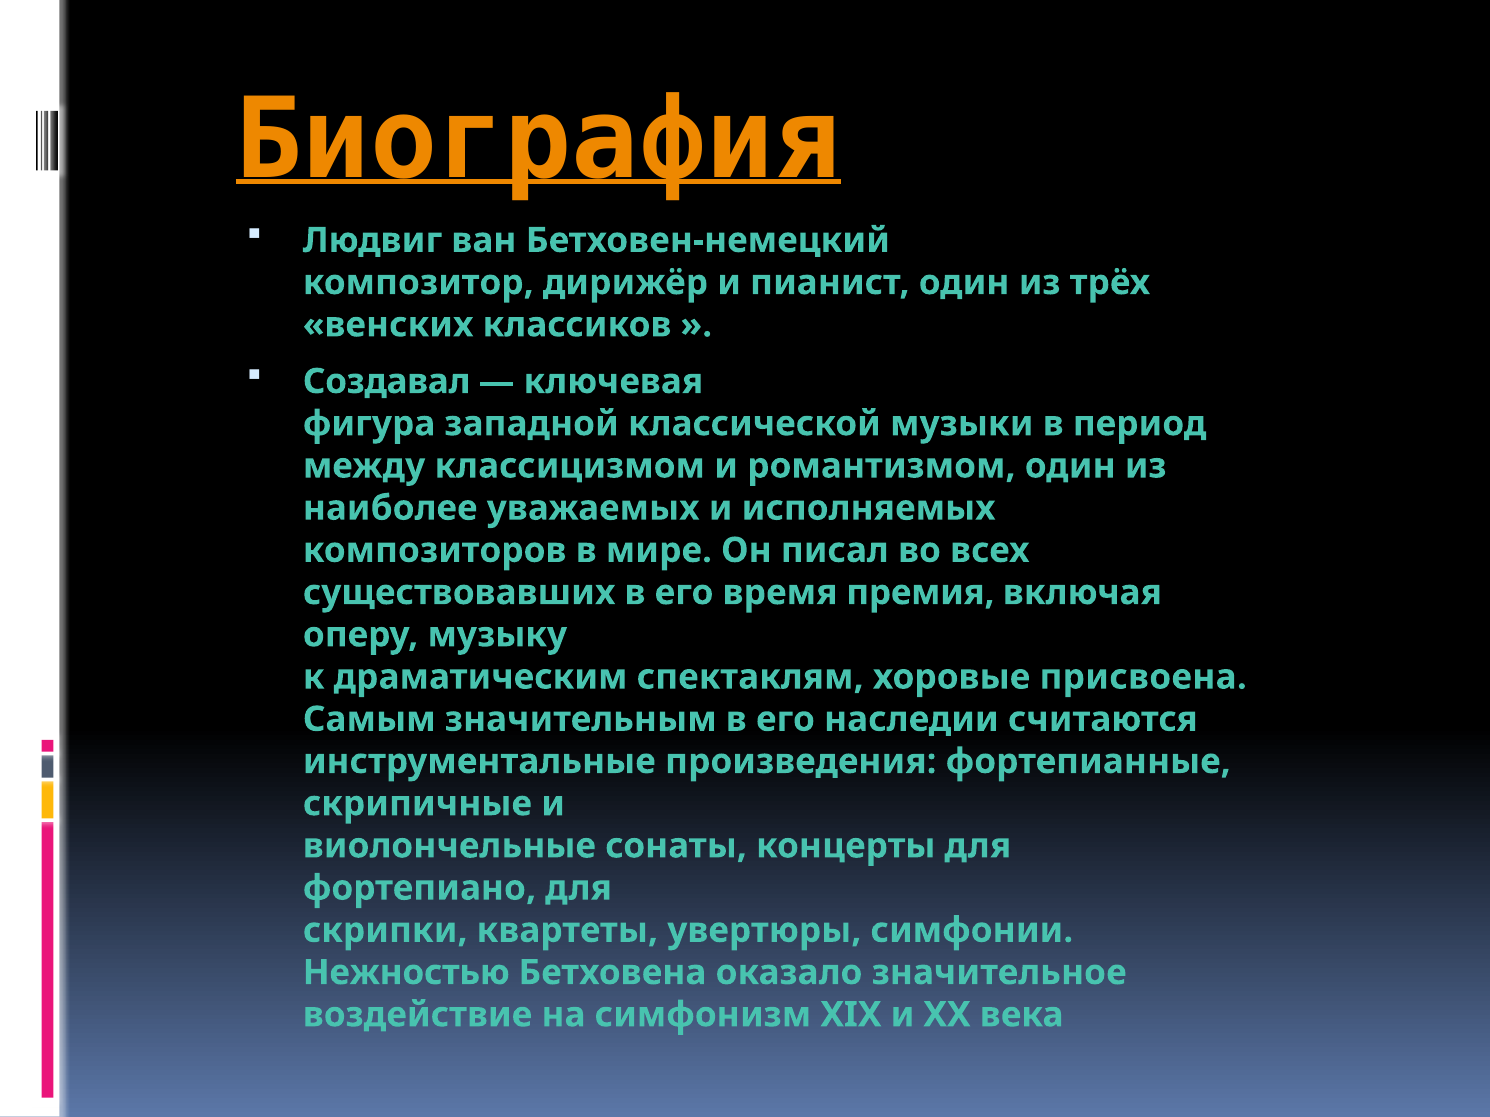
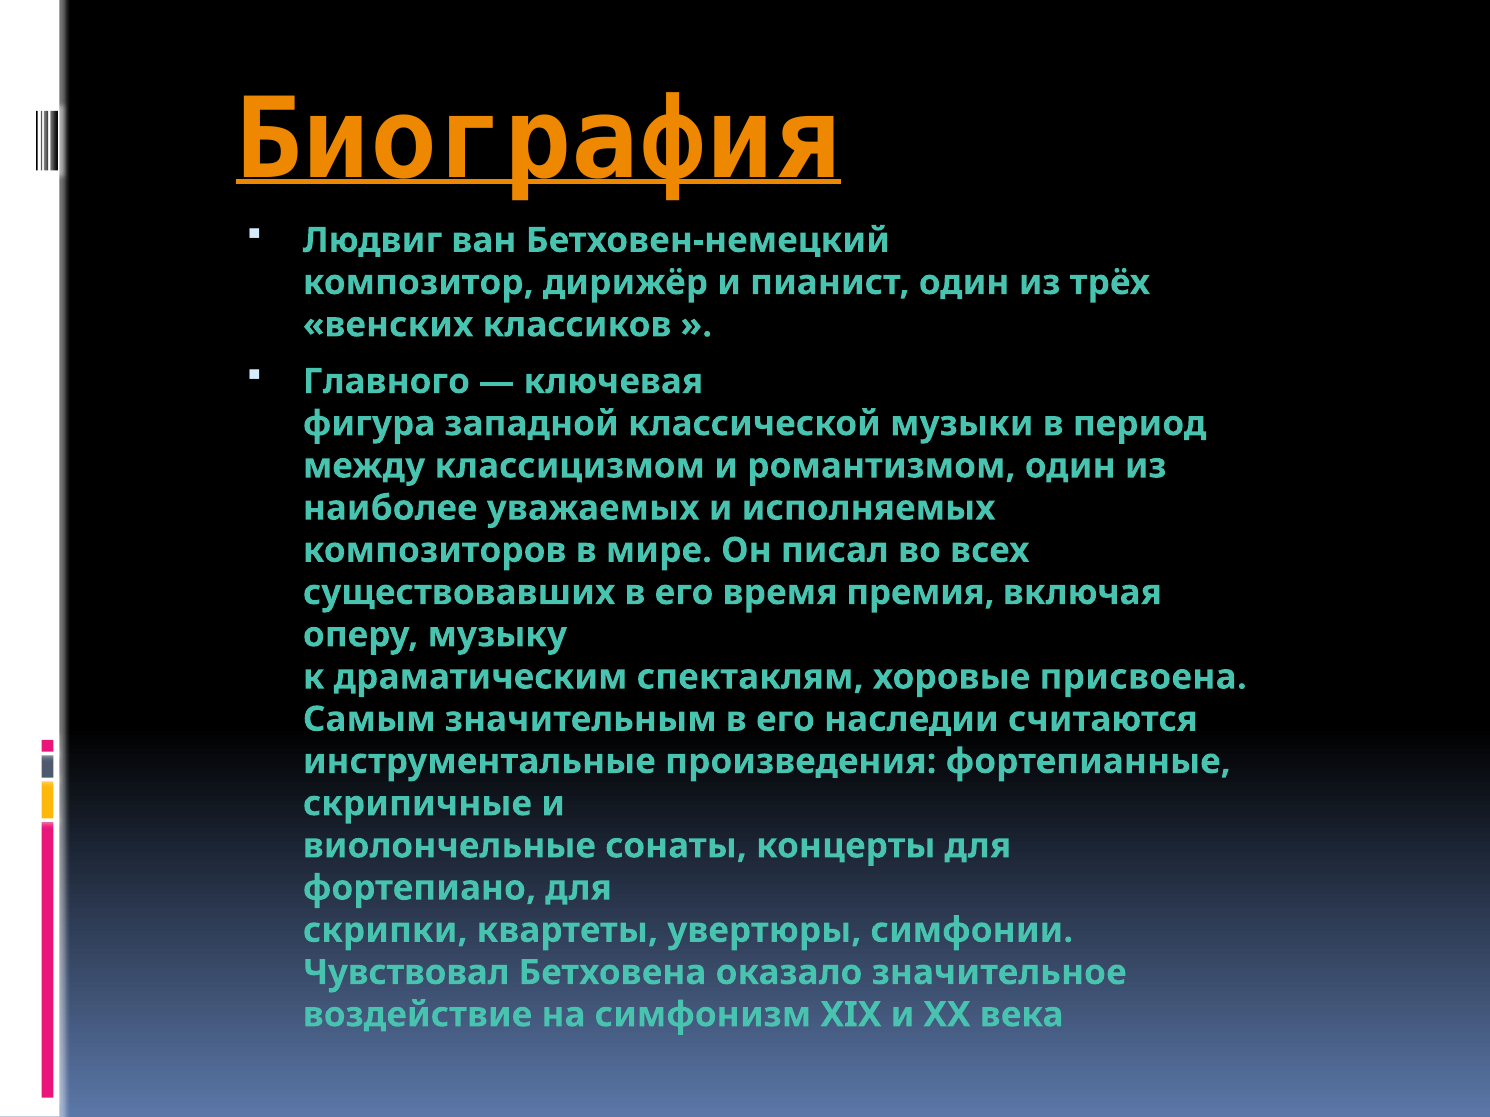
Создавал: Создавал -> Главного (386, 382)
Нежностью: Нежностью -> Чувствовал (406, 973)
